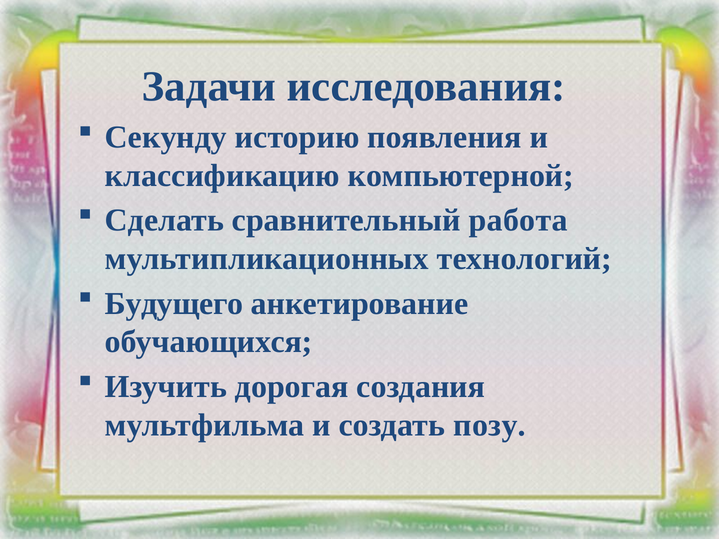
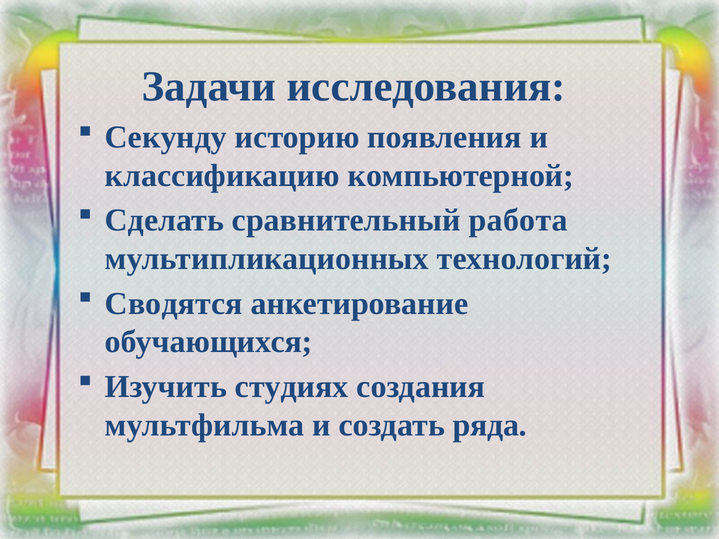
Будущего: Будущего -> Сводятся (174, 304)
дорогая: дорогая -> студиях (292, 387)
позу: позу -> ряда (490, 425)
